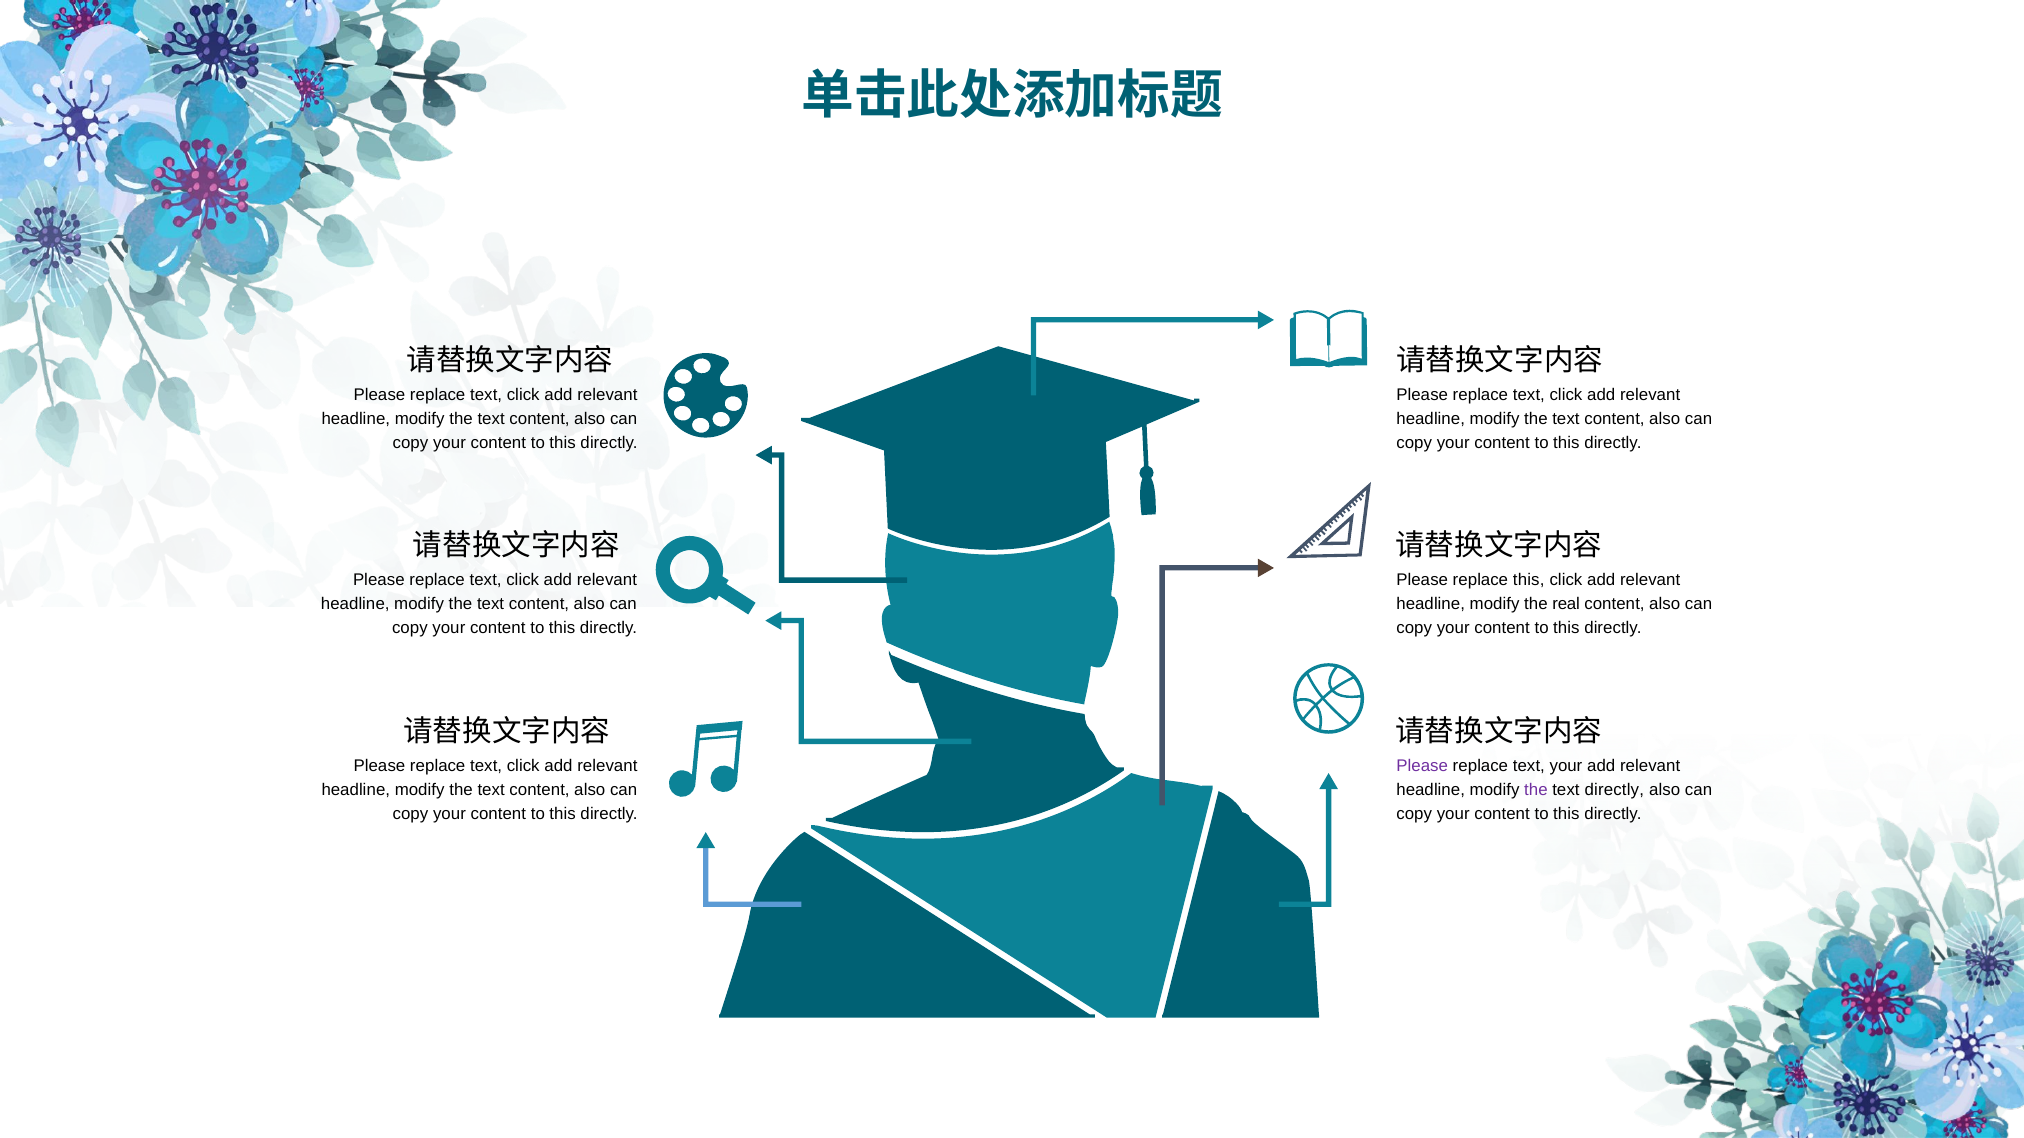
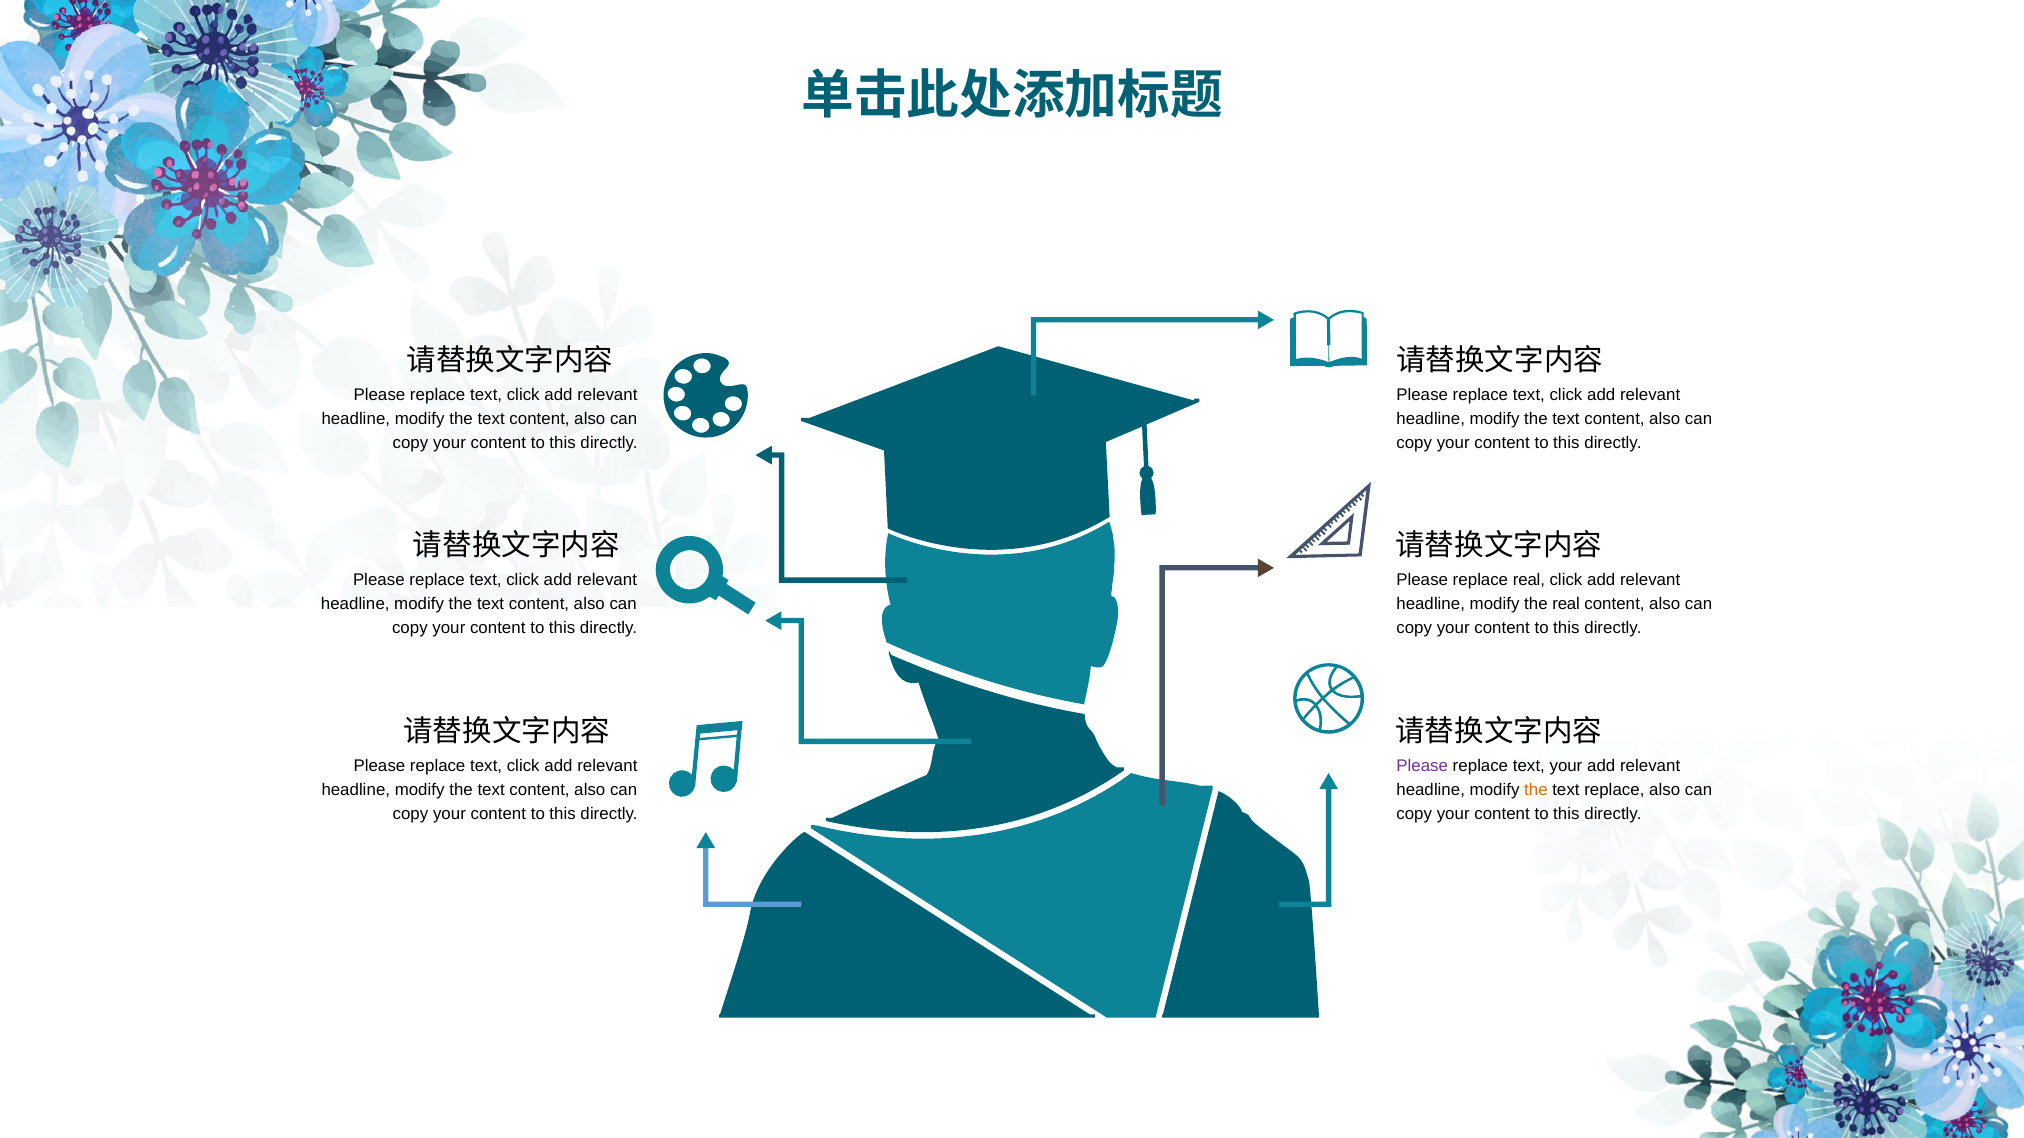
replace this: this -> real (1529, 580)
the colour: purple -> orange (1536, 790)
text directly: directly -> replace (1614, 790)
